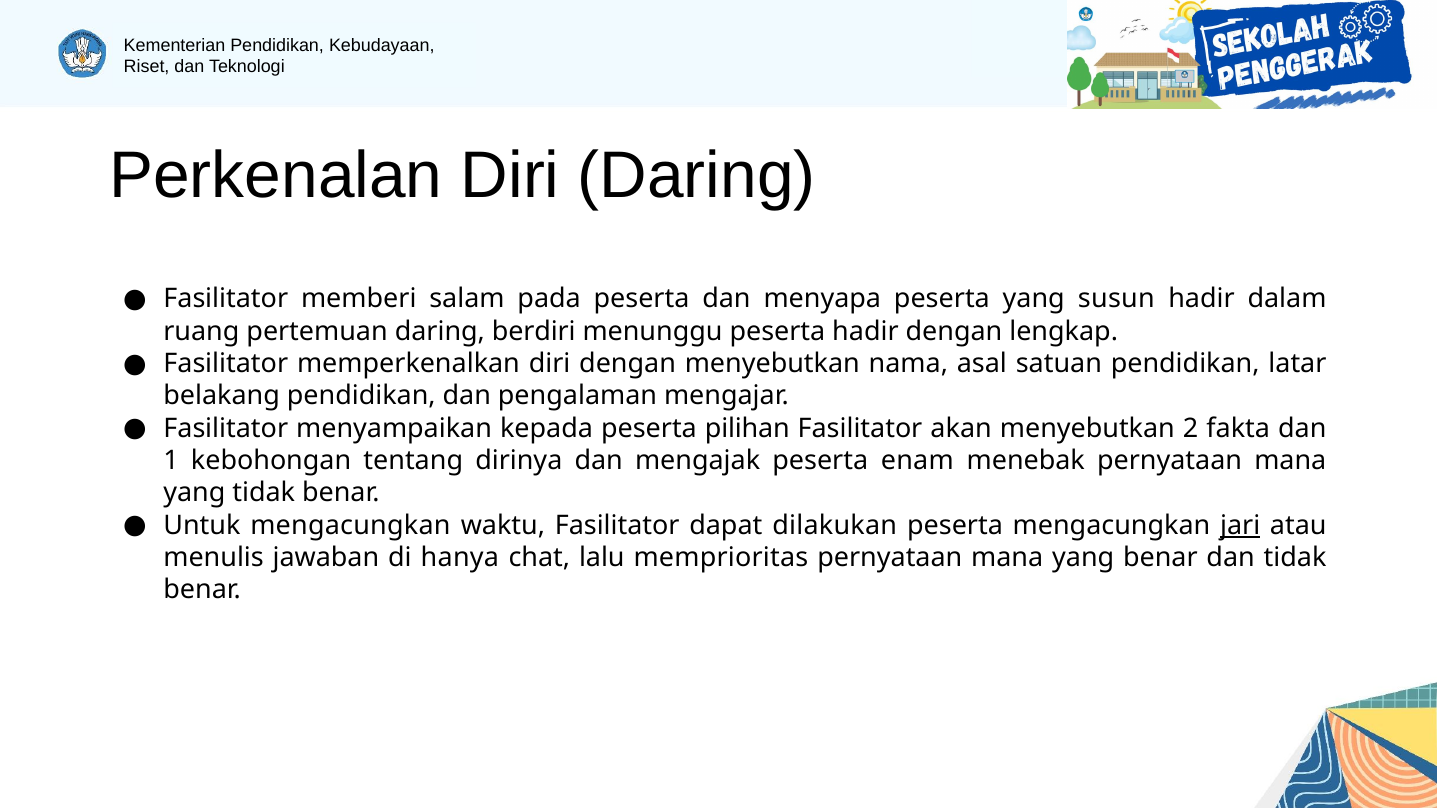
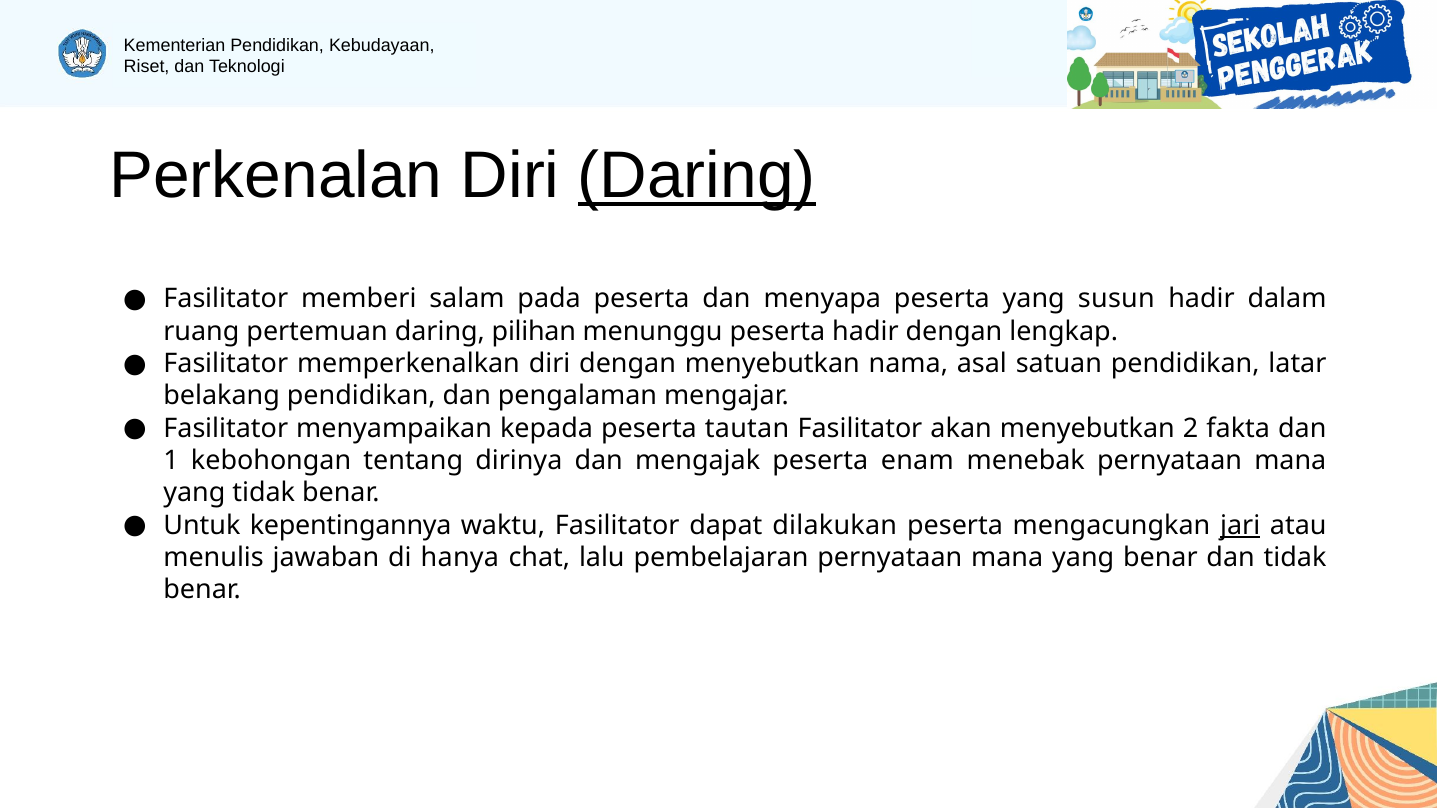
Daring underline: none -> present (697, 176)
berdiri: berdiri -> pilihan (534, 331)
pilihan: pilihan -> tautan (747, 428)
Untuk mengacungkan: mengacungkan -> kepentingannya (351, 525)
memprioritas: memprioritas -> pembelajaran (721, 558)
